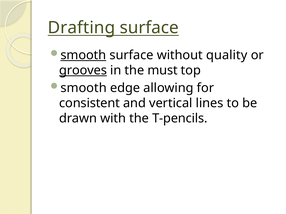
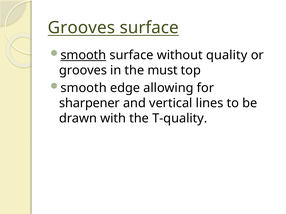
Drafting: Drafting -> Grooves (81, 28)
grooves underline: present -> none (83, 70)
consistent: consistent -> sharpener (90, 103)
T-pencils: T-pencils -> T-quality (180, 119)
